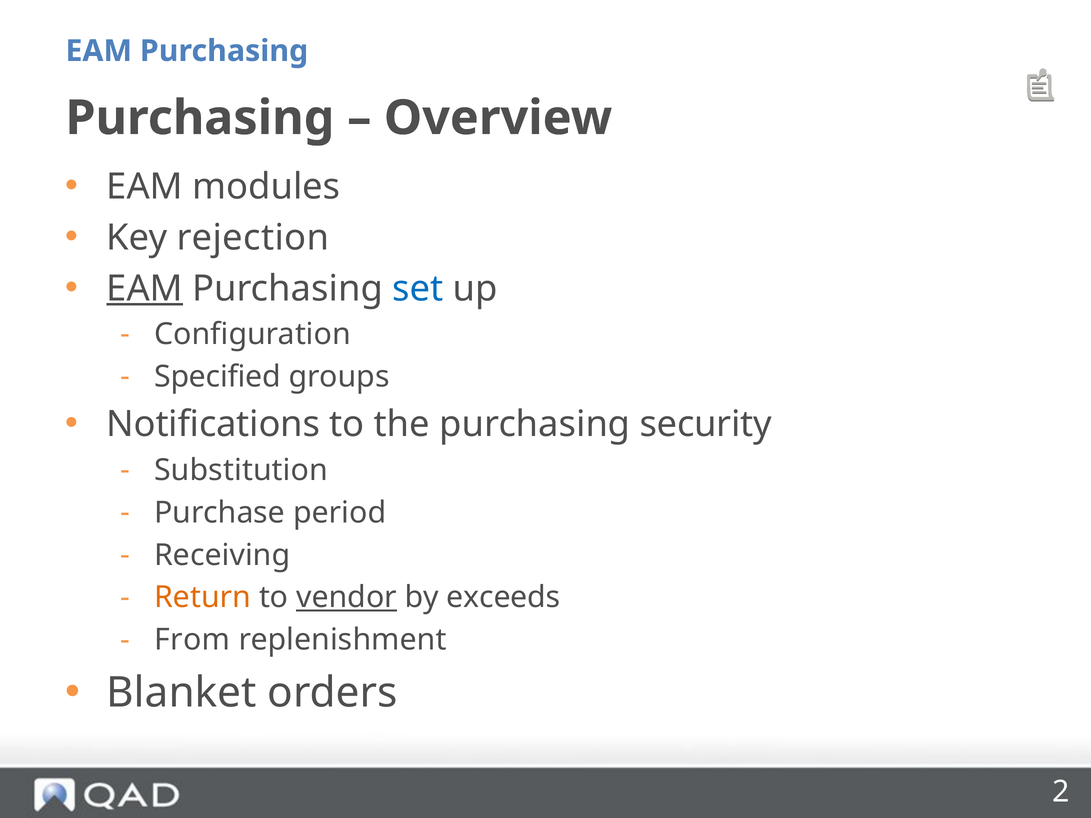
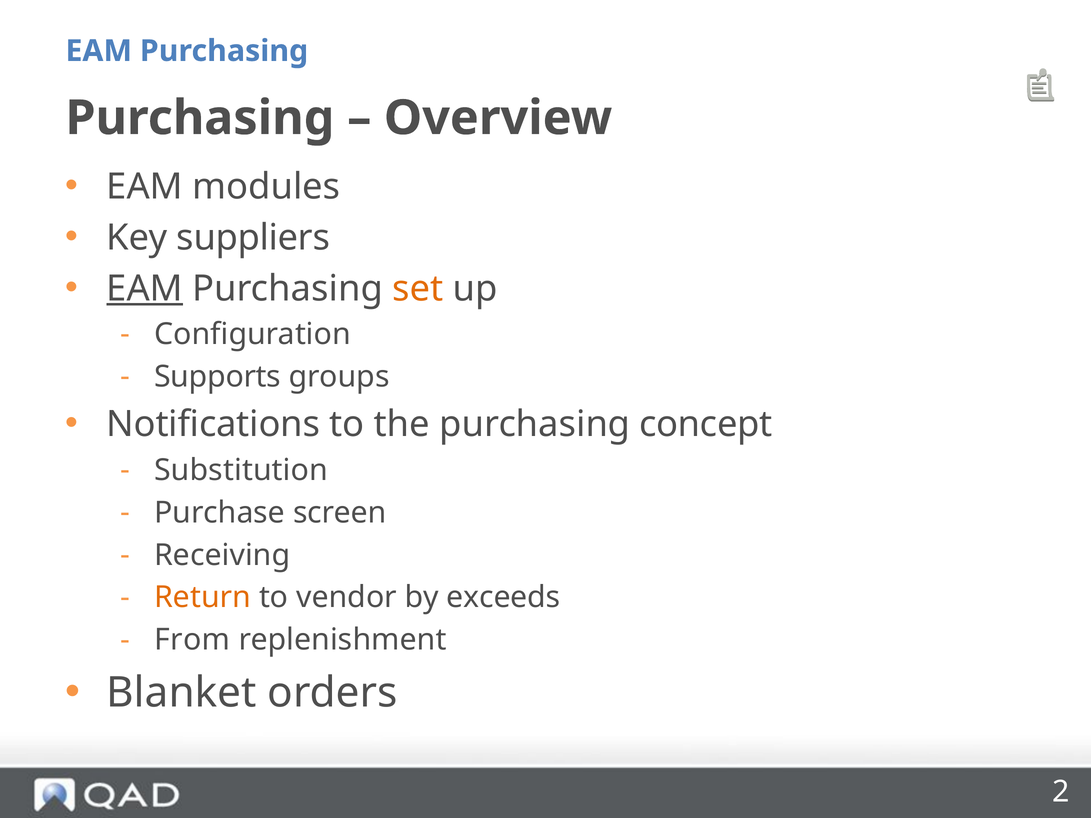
rejection: rejection -> suppliers (253, 238)
set colour: blue -> orange (418, 289)
Specified: Specified -> Supports (218, 377)
security: security -> concept (706, 425)
period: period -> screen (340, 513)
vendor underline: present -> none (347, 598)
